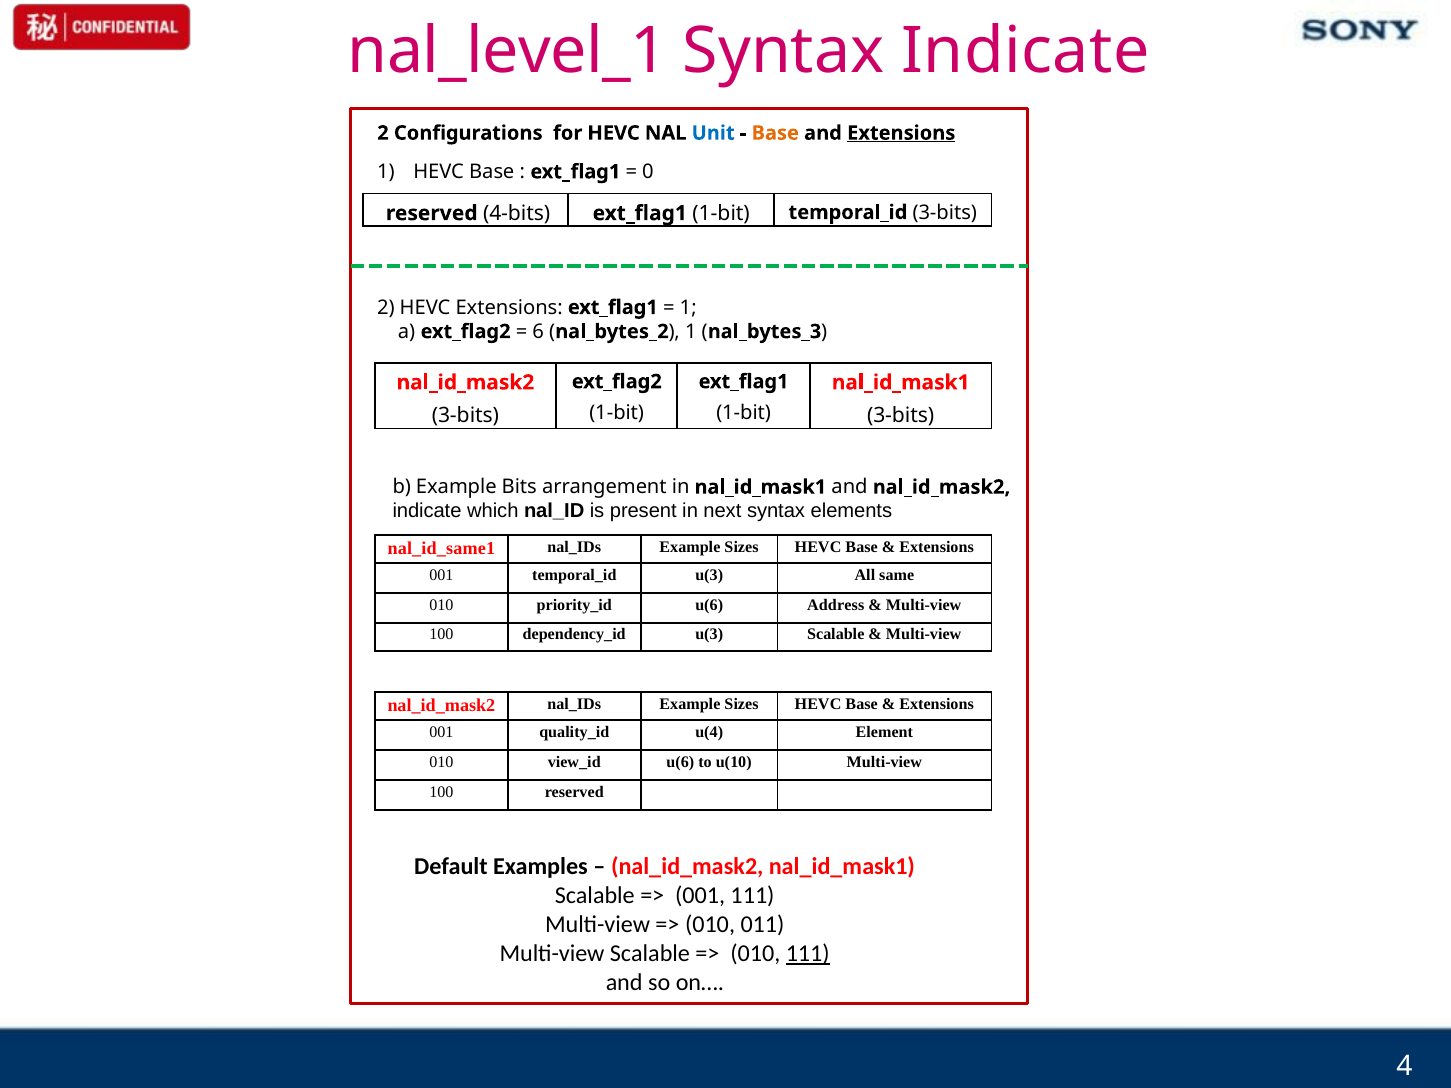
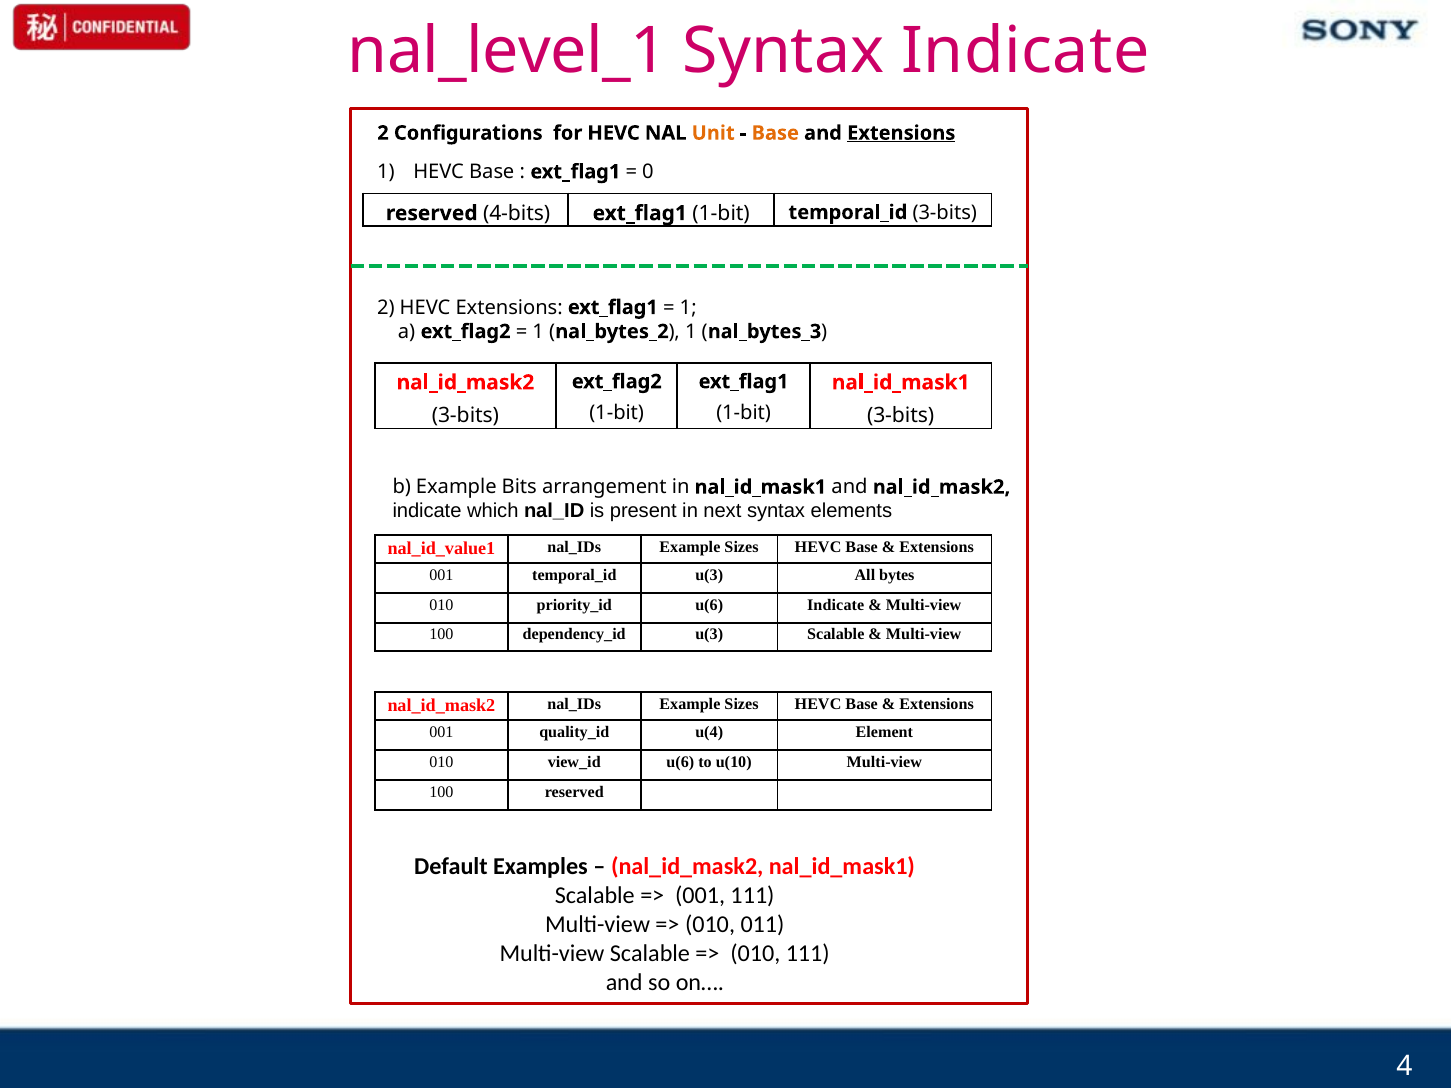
Unit colour: blue -> orange (713, 133)
6: 6 -> 1 (538, 332)
nal_id_same1: nal_id_same1 -> nal_id_value1 (441, 548)
same: same -> bytes (897, 575)
u(6 Address: Address -> Indicate (836, 605)
111 underline: present -> none (808, 954)
